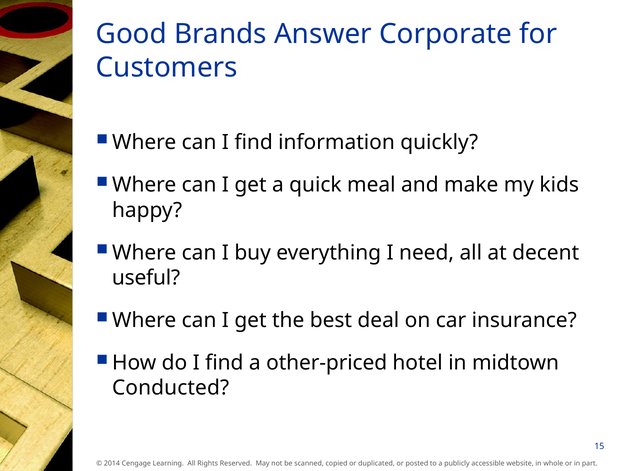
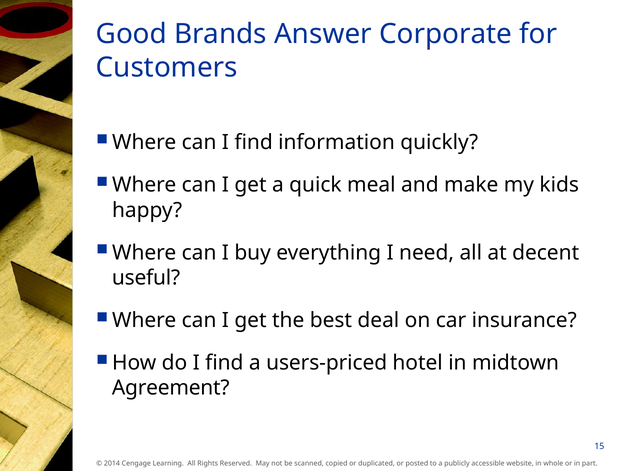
other-priced: other-priced -> users-priced (327, 363)
Conducted: Conducted -> Agreement (171, 388)
